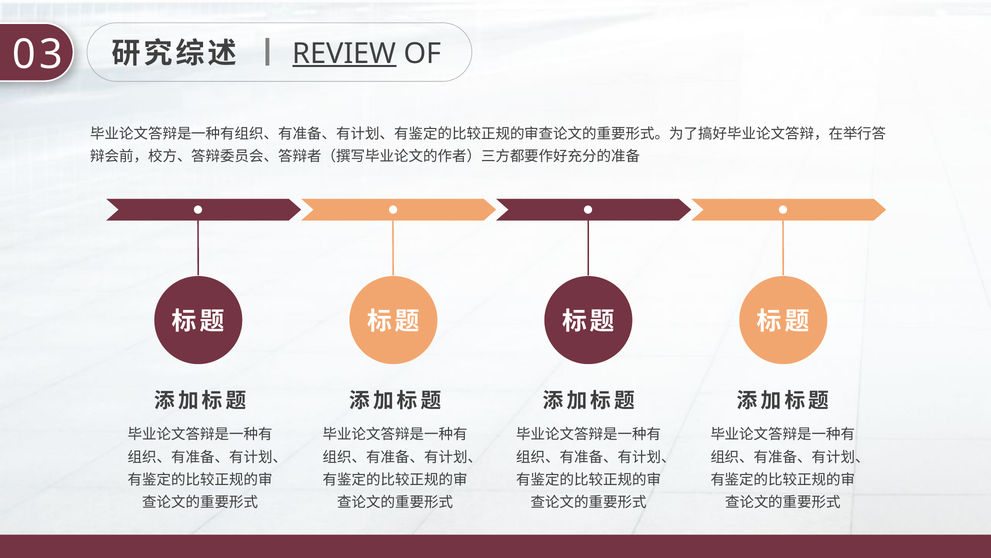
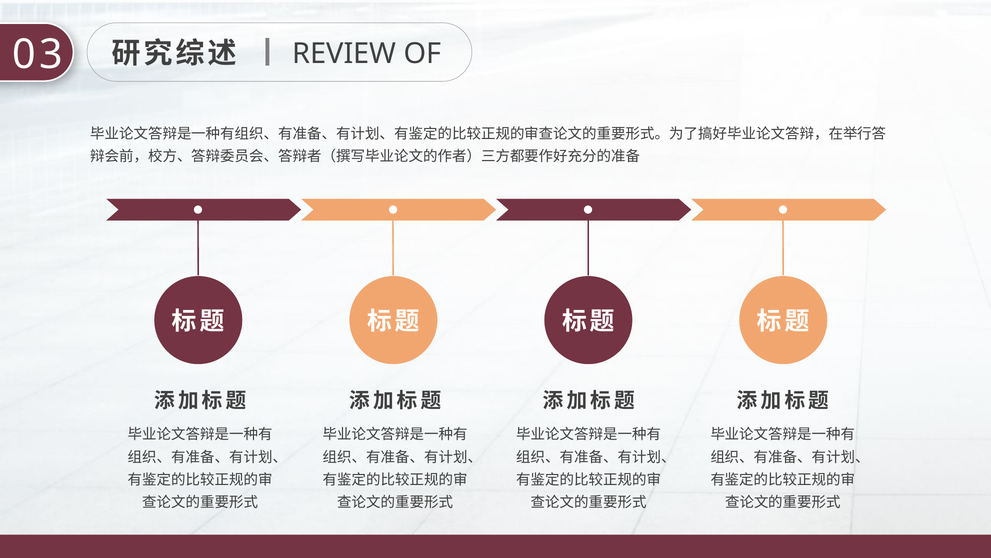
REVIEW underline: present -> none (344, 53)
